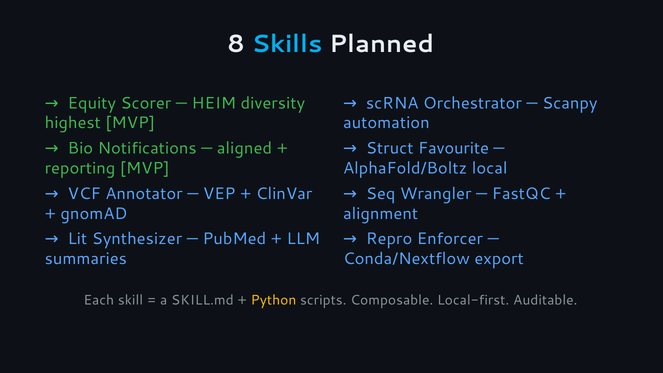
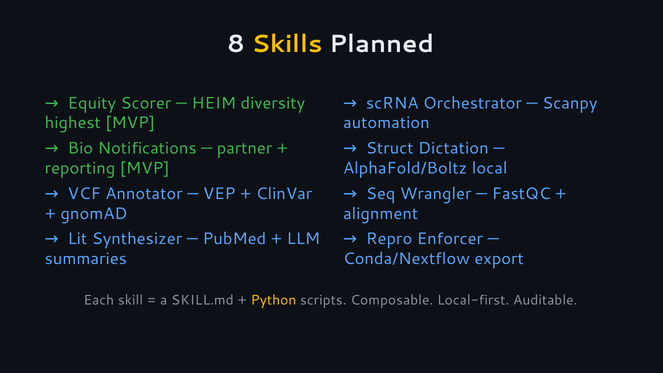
Skills colour: light blue -> yellow (287, 44)
aligned: aligned -> partner (245, 148)
Favourite: Favourite -> Dictation (453, 148)
